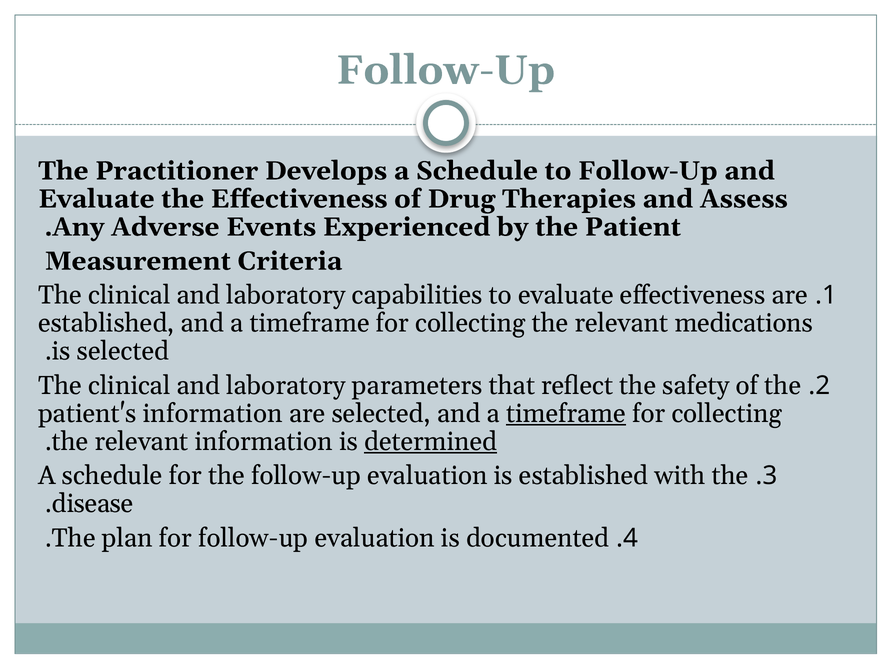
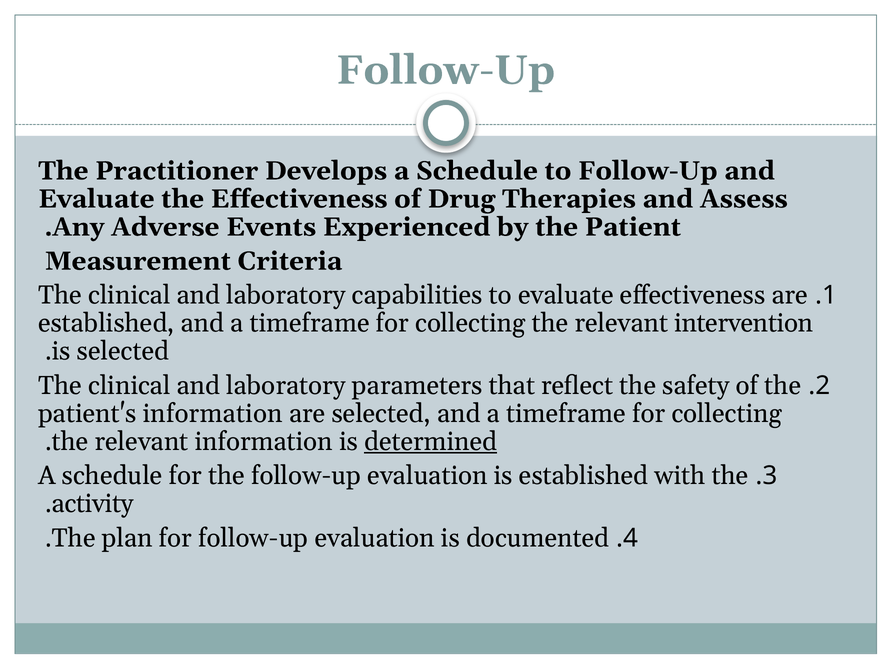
medications: medications -> intervention (744, 323)
timeframe underline: present -> none (566, 414)
disease: disease -> activity (93, 504)
